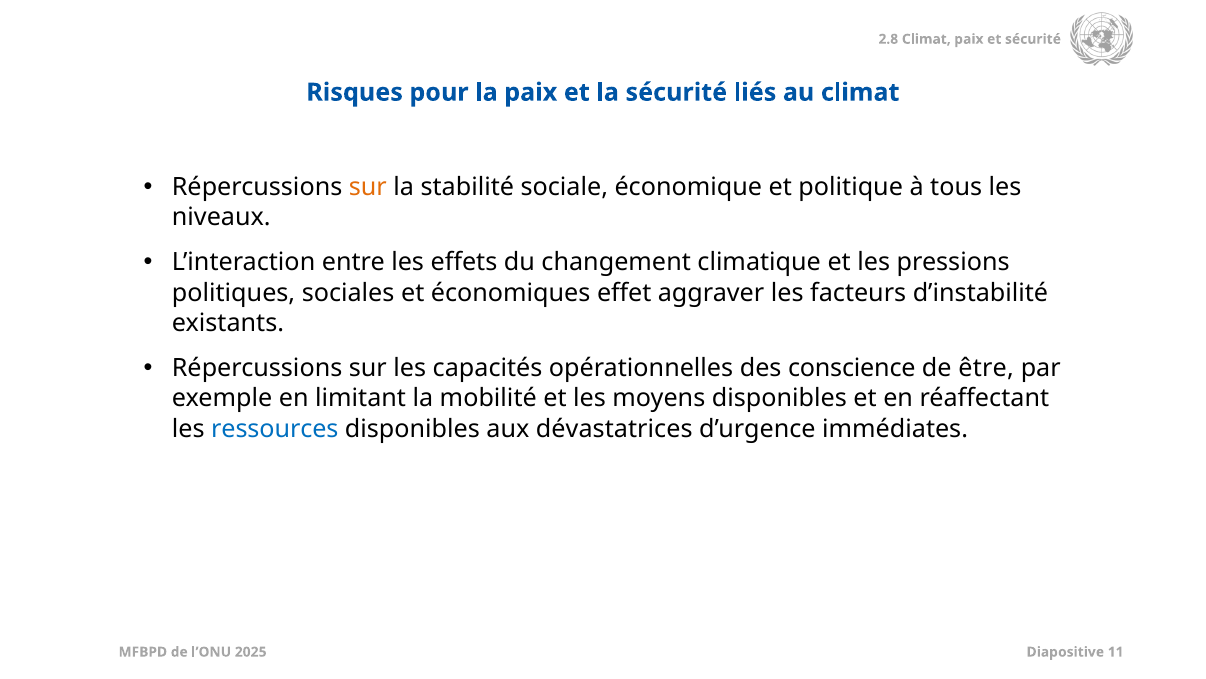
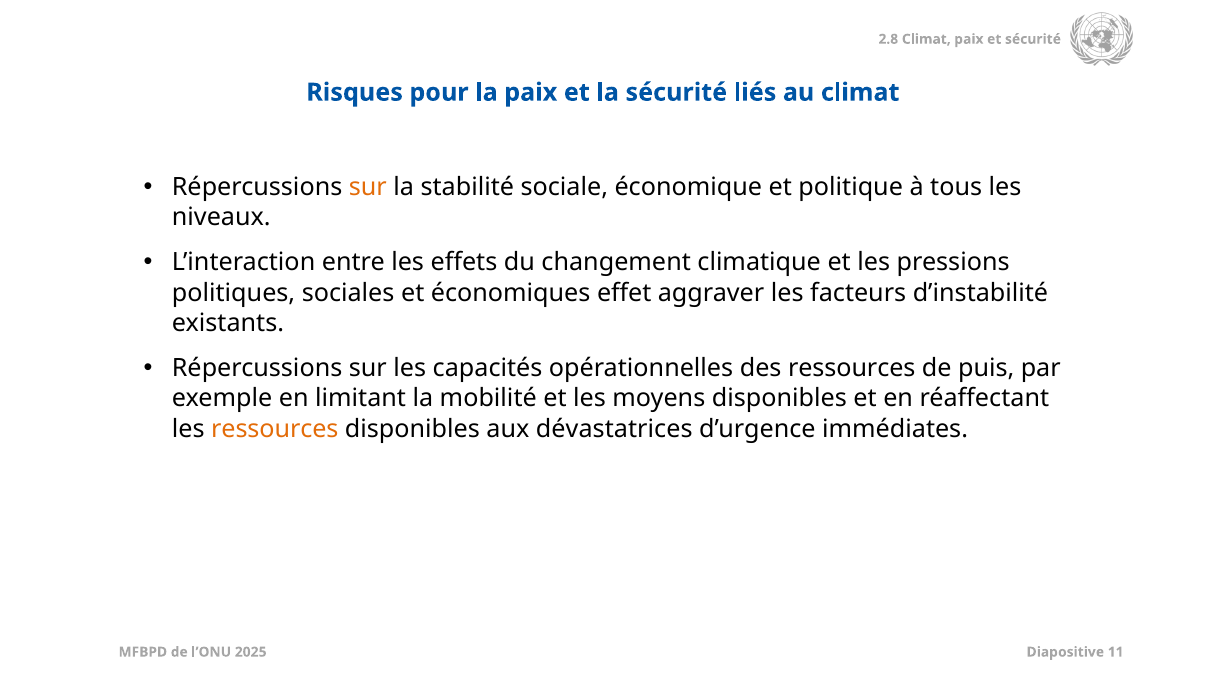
des conscience: conscience -> ressources (852, 368)
être: être -> puis (986, 368)
ressources colour: blue -> orange (275, 428)
